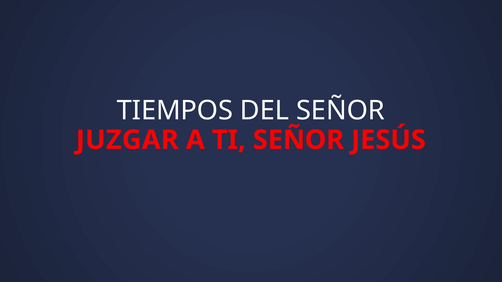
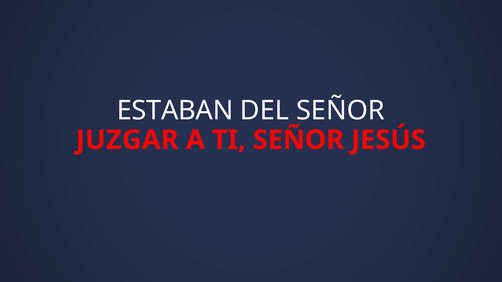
TIEMPOS: TIEMPOS -> ESTABAN (175, 111)
